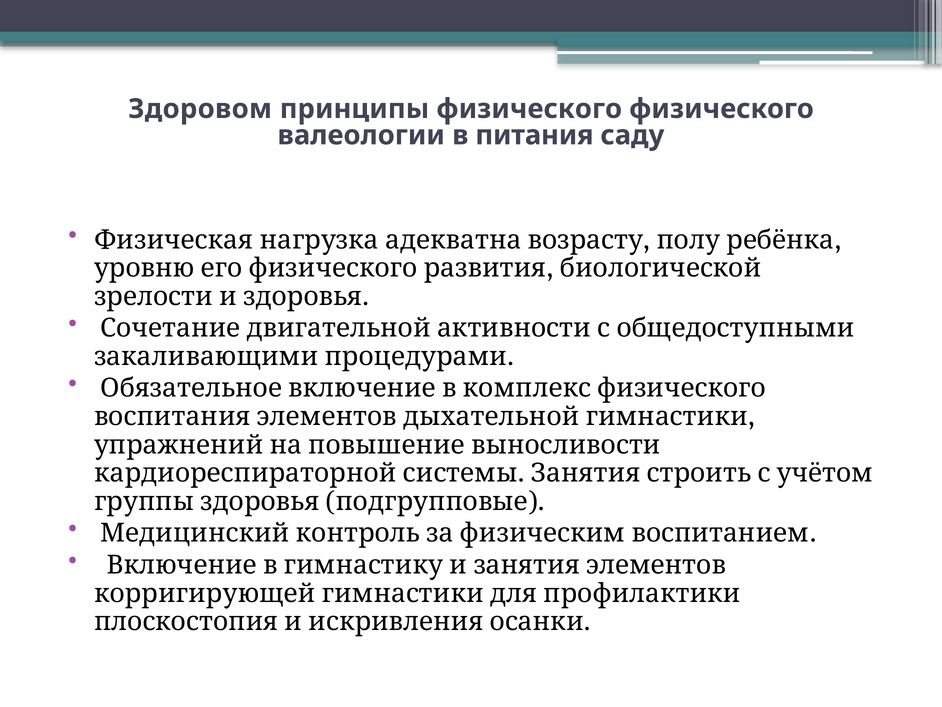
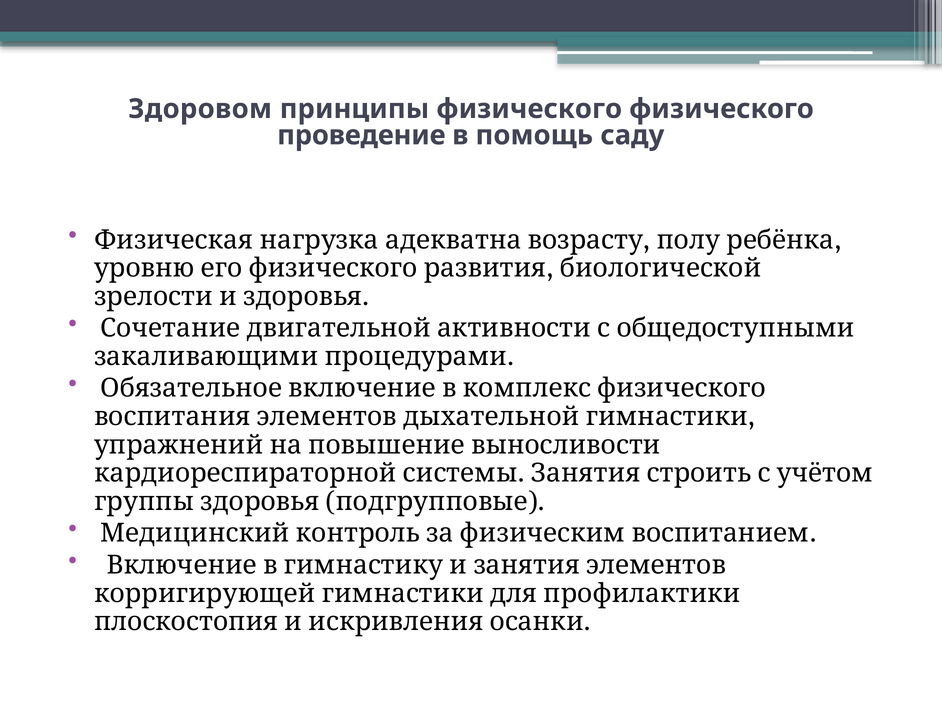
валеологии: валеологии -> проведение (361, 135)
питания: питания -> помощь (534, 135)
